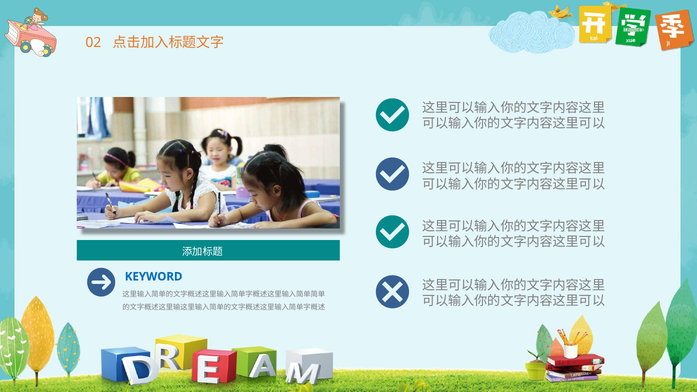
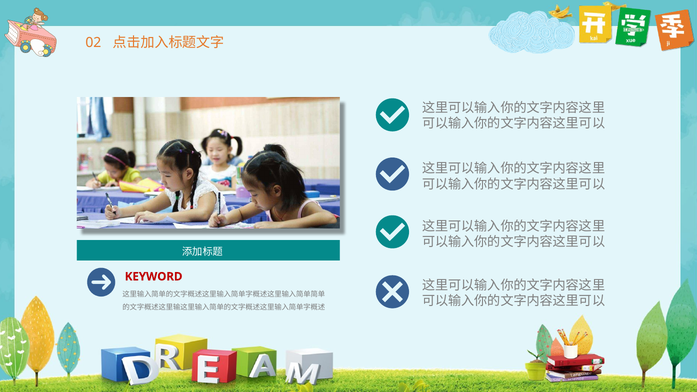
KEYWORD colour: blue -> red (154, 277)
